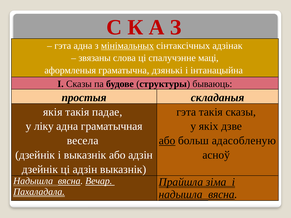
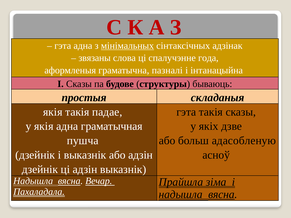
маці: маці -> года (208, 58)
дзянькі: дзянькі -> пазналі (167, 70)
у ліку: ліку -> якія (44, 126)
весела: весела -> пушча (83, 141)
або underline: present -> none (167, 141)
